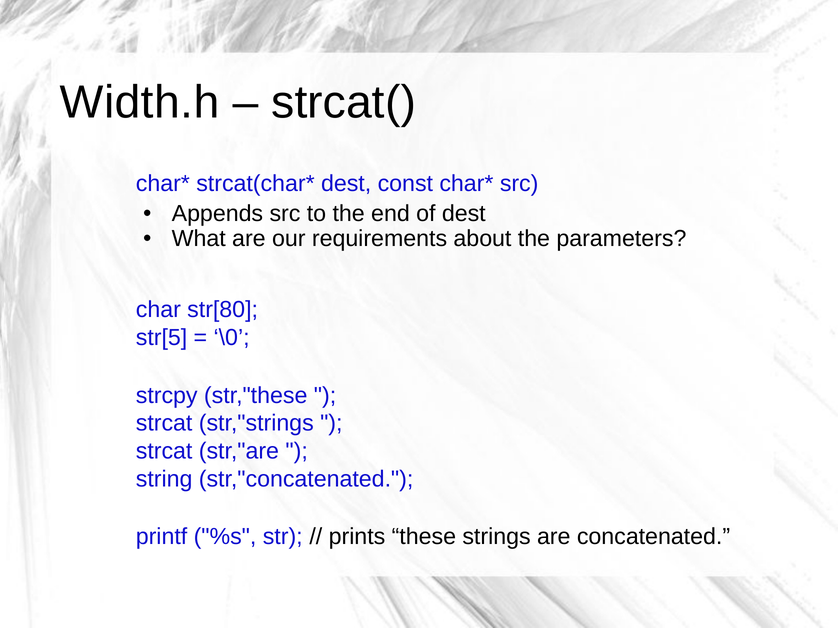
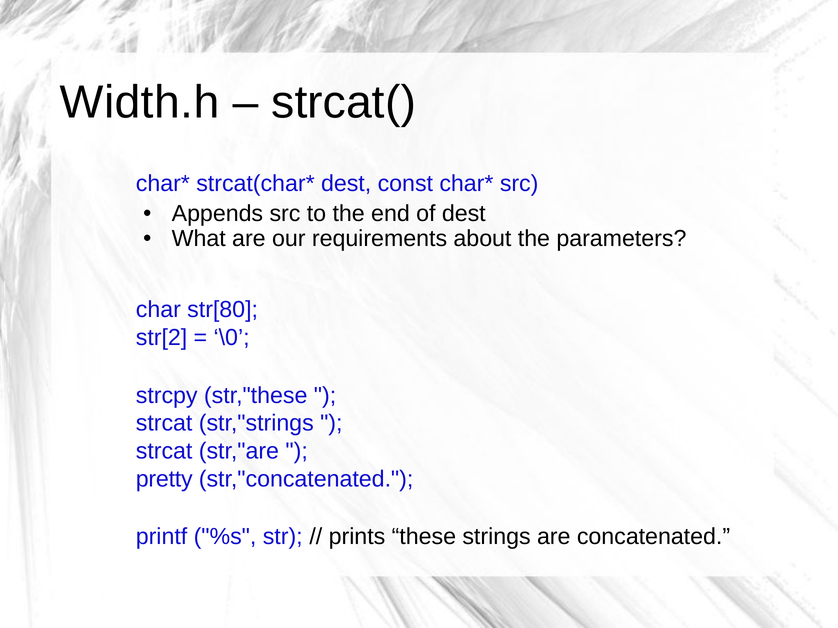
str[5: str[5 -> str[2 (162, 338)
string: string -> pretty (164, 479)
